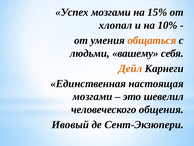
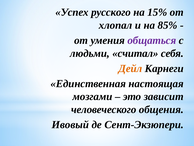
Успех мозгами: мозгами -> русского (111, 12)
10%: 10% -> 85% (167, 25)
общаться colour: orange -> purple (152, 40)
вашему: вашему -> считал (135, 53)
шевелил: шевелил -> зависит (164, 96)
